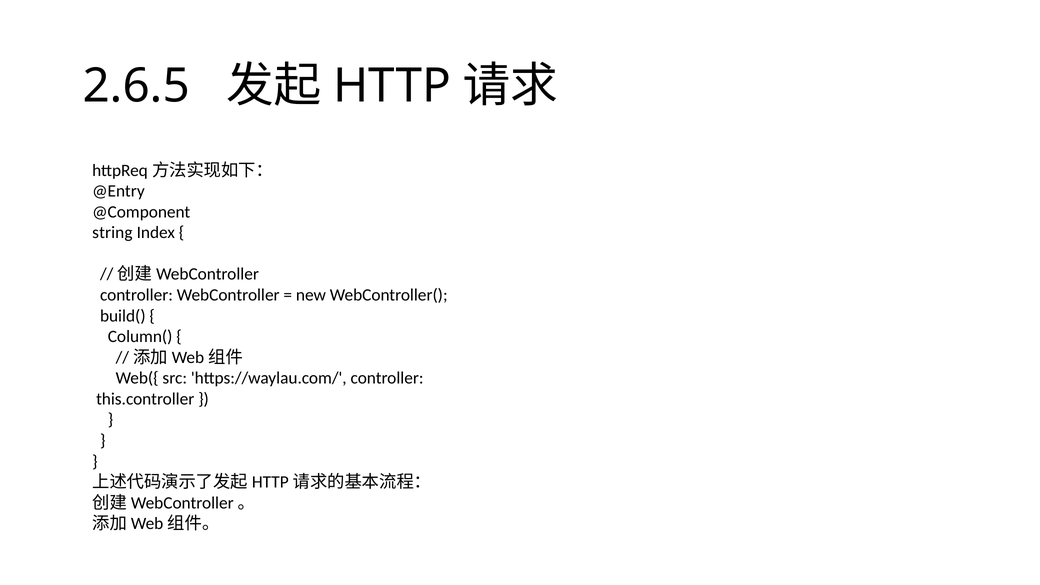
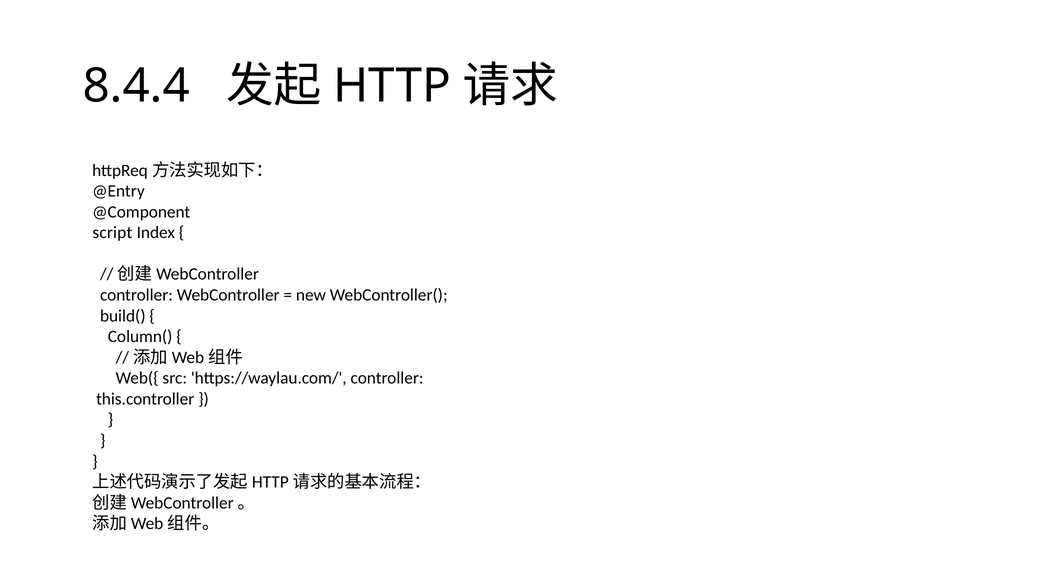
2.6.5: 2.6.5 -> 8.4.4 (136, 86)
string: string -> script (112, 233)
